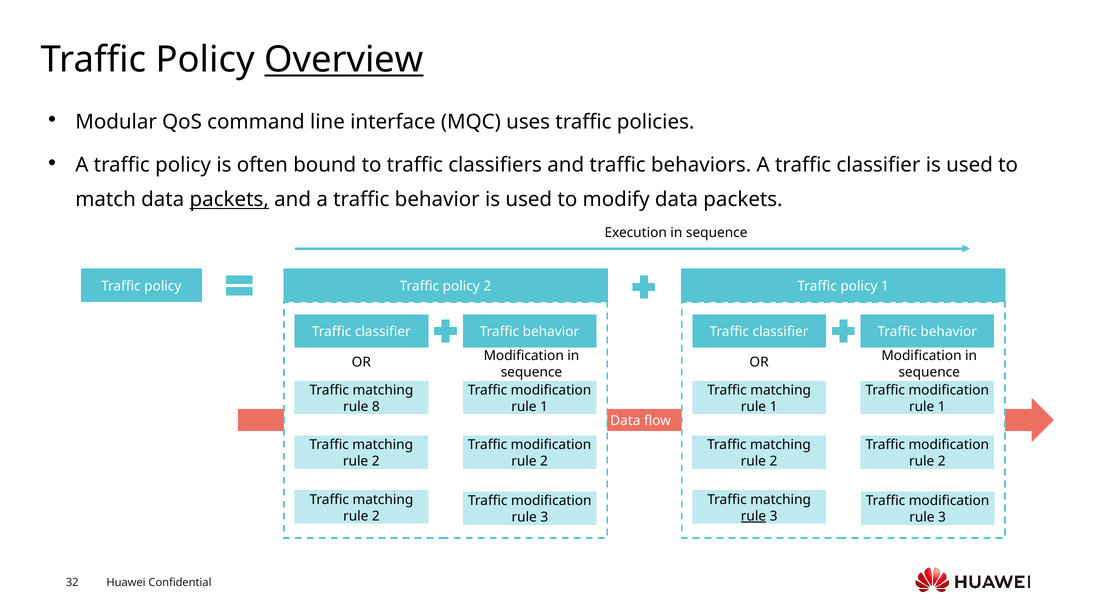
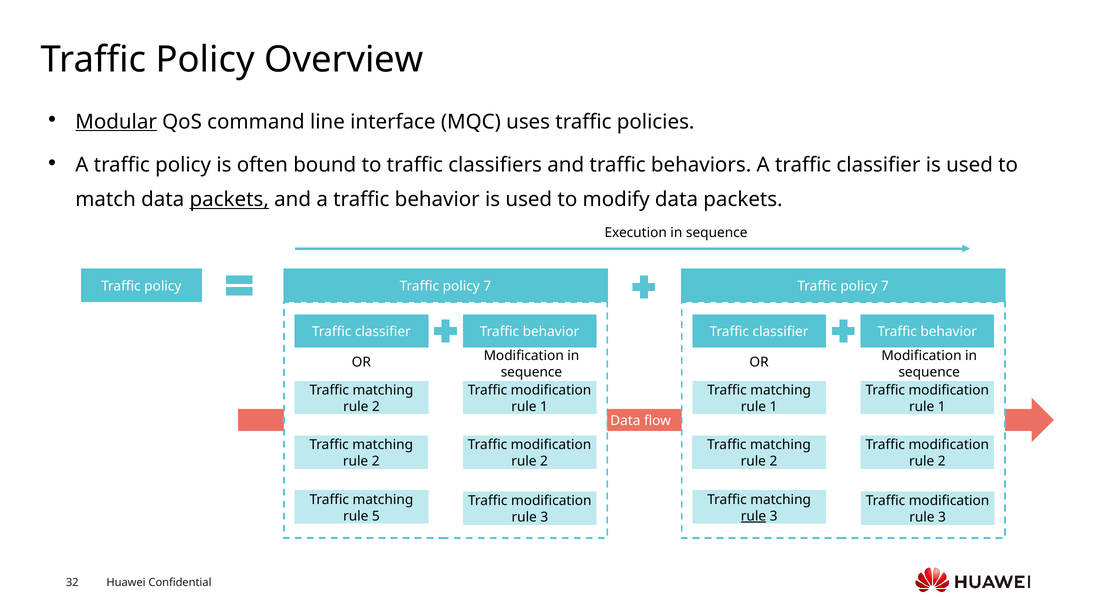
Overview underline: present -> none (344, 60)
Modular underline: none -> present (116, 122)
2: 2 -> 7 (487, 286)
1: 1 -> 7 (885, 286)
8: 8 -> 2 (376, 407)
2: 2 -> 5 (376, 516)
